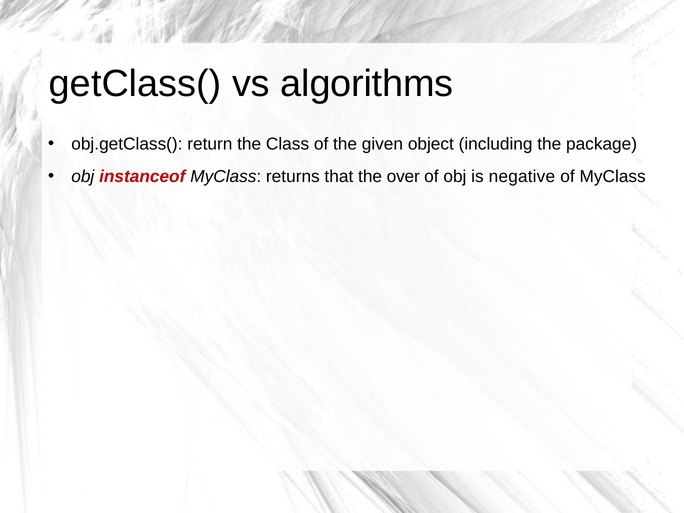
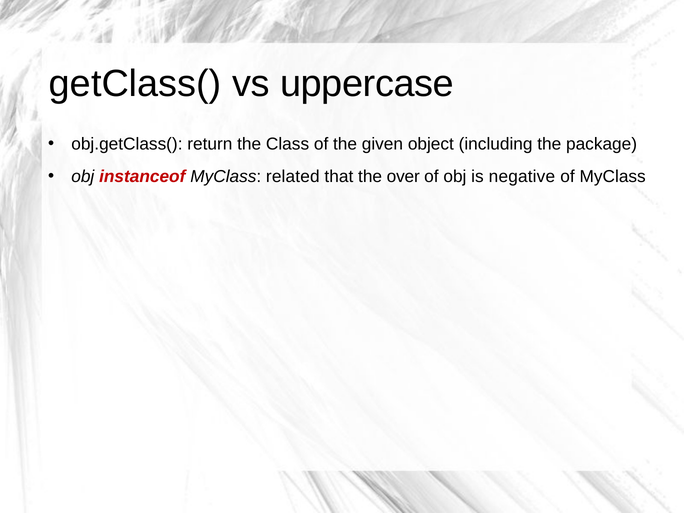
algorithms: algorithms -> uppercase (367, 84)
returns: returns -> related (293, 177)
